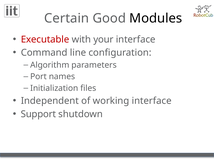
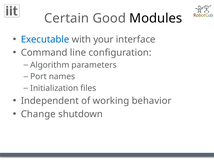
Executable colour: red -> blue (45, 40)
working interface: interface -> behavior (152, 101)
Support: Support -> Change (38, 114)
